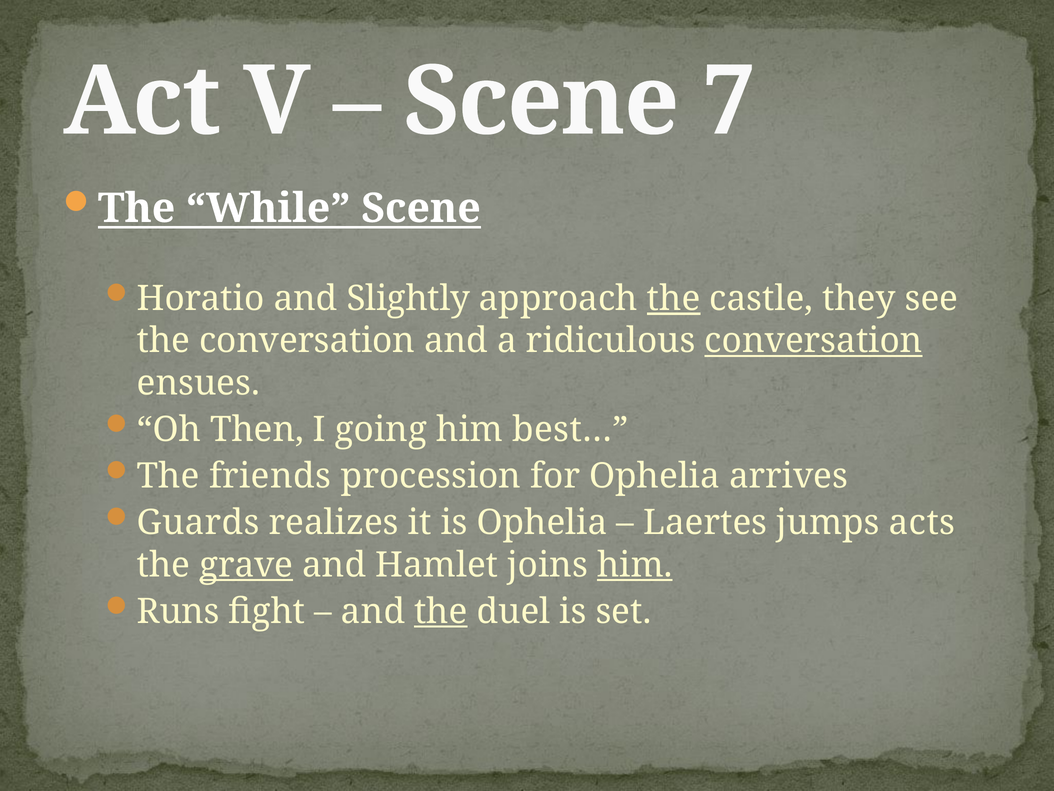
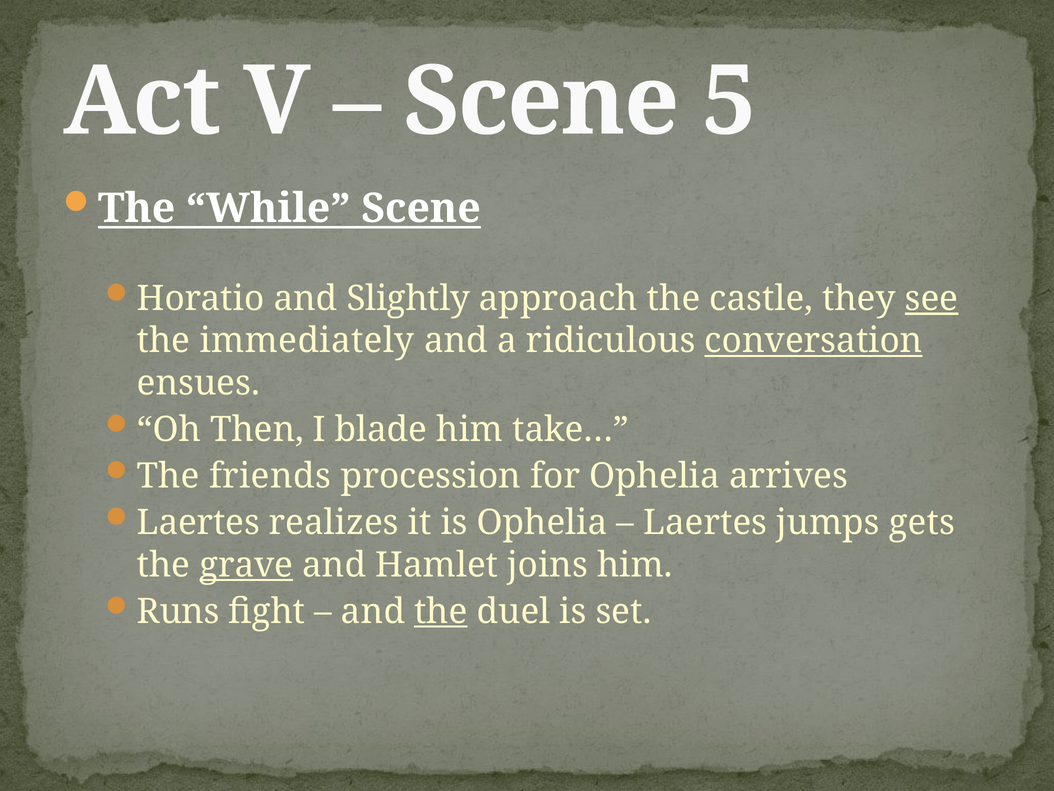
7: 7 -> 5 (729, 102)
the underline: present -> none (674, 298)
see underline: none -> present (932, 298)
the conversation: conversation -> immediately (307, 341)
going: going -> blade (381, 429)
best…: best… -> take… (571, 429)
Guards: Guards -> Laertes (198, 522)
acts: acts -> gets (922, 522)
him underline: present -> none (635, 565)
